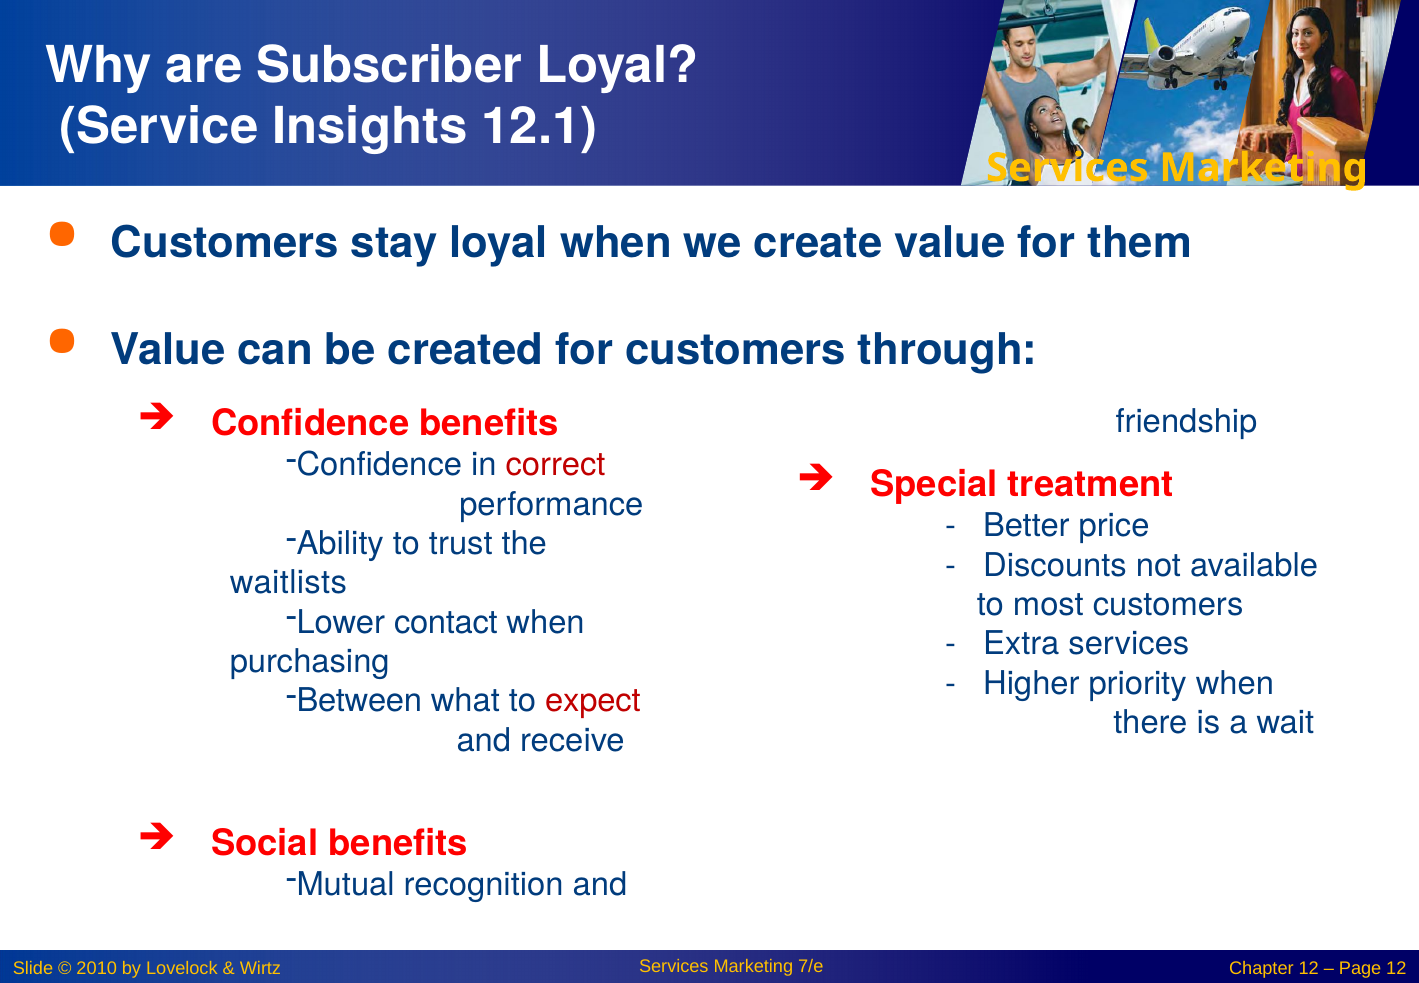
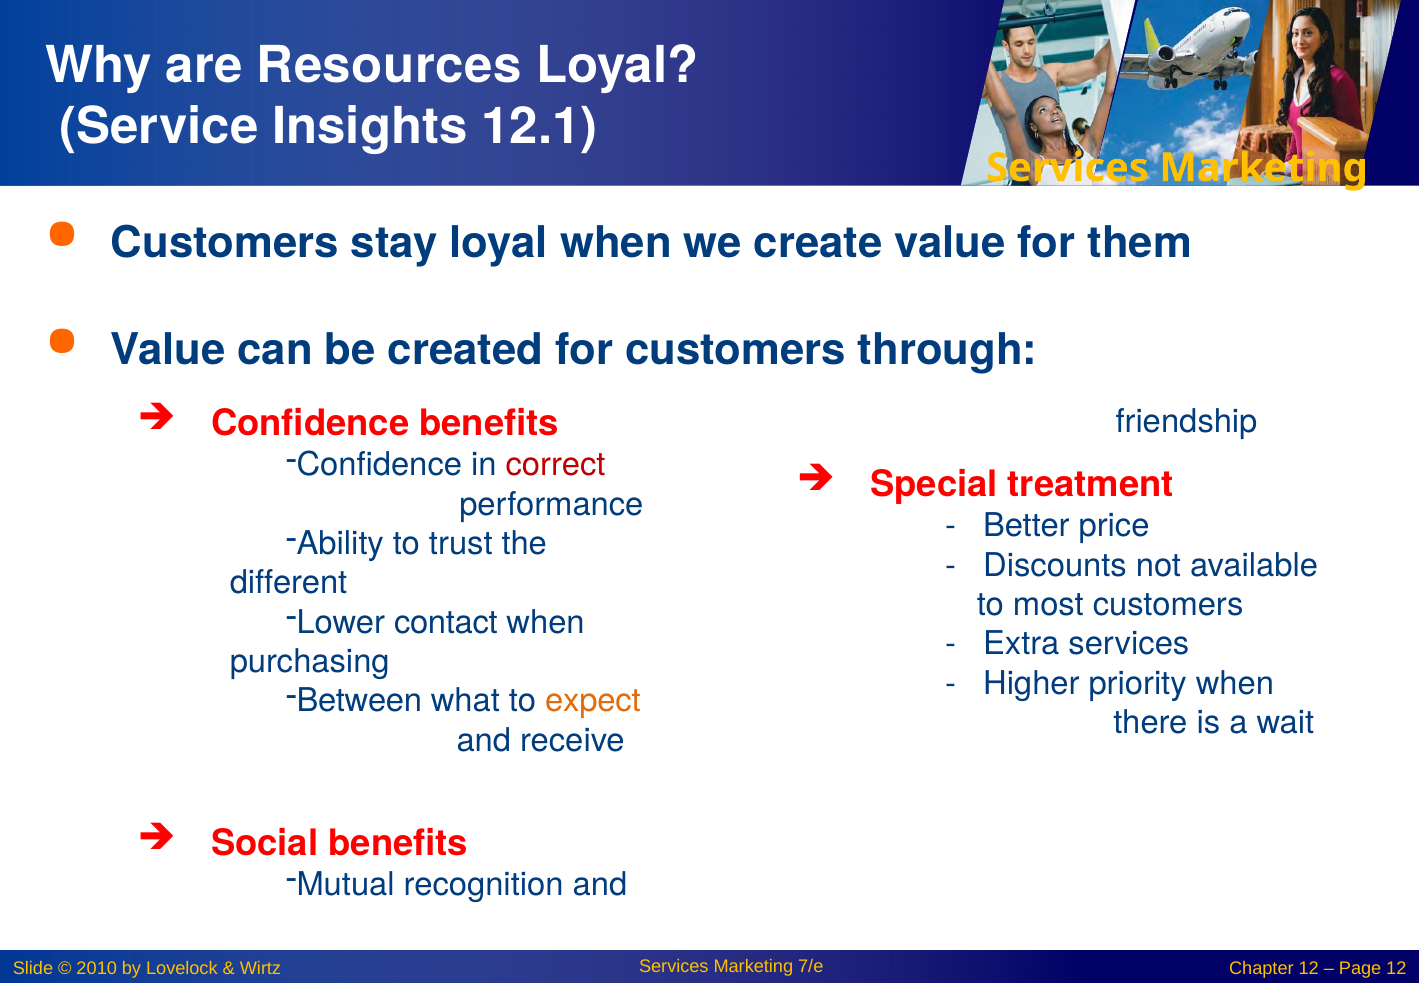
Subscriber: Subscriber -> Resources (389, 66)
waitlists: waitlists -> different (289, 583)
expect colour: red -> orange (593, 701)
